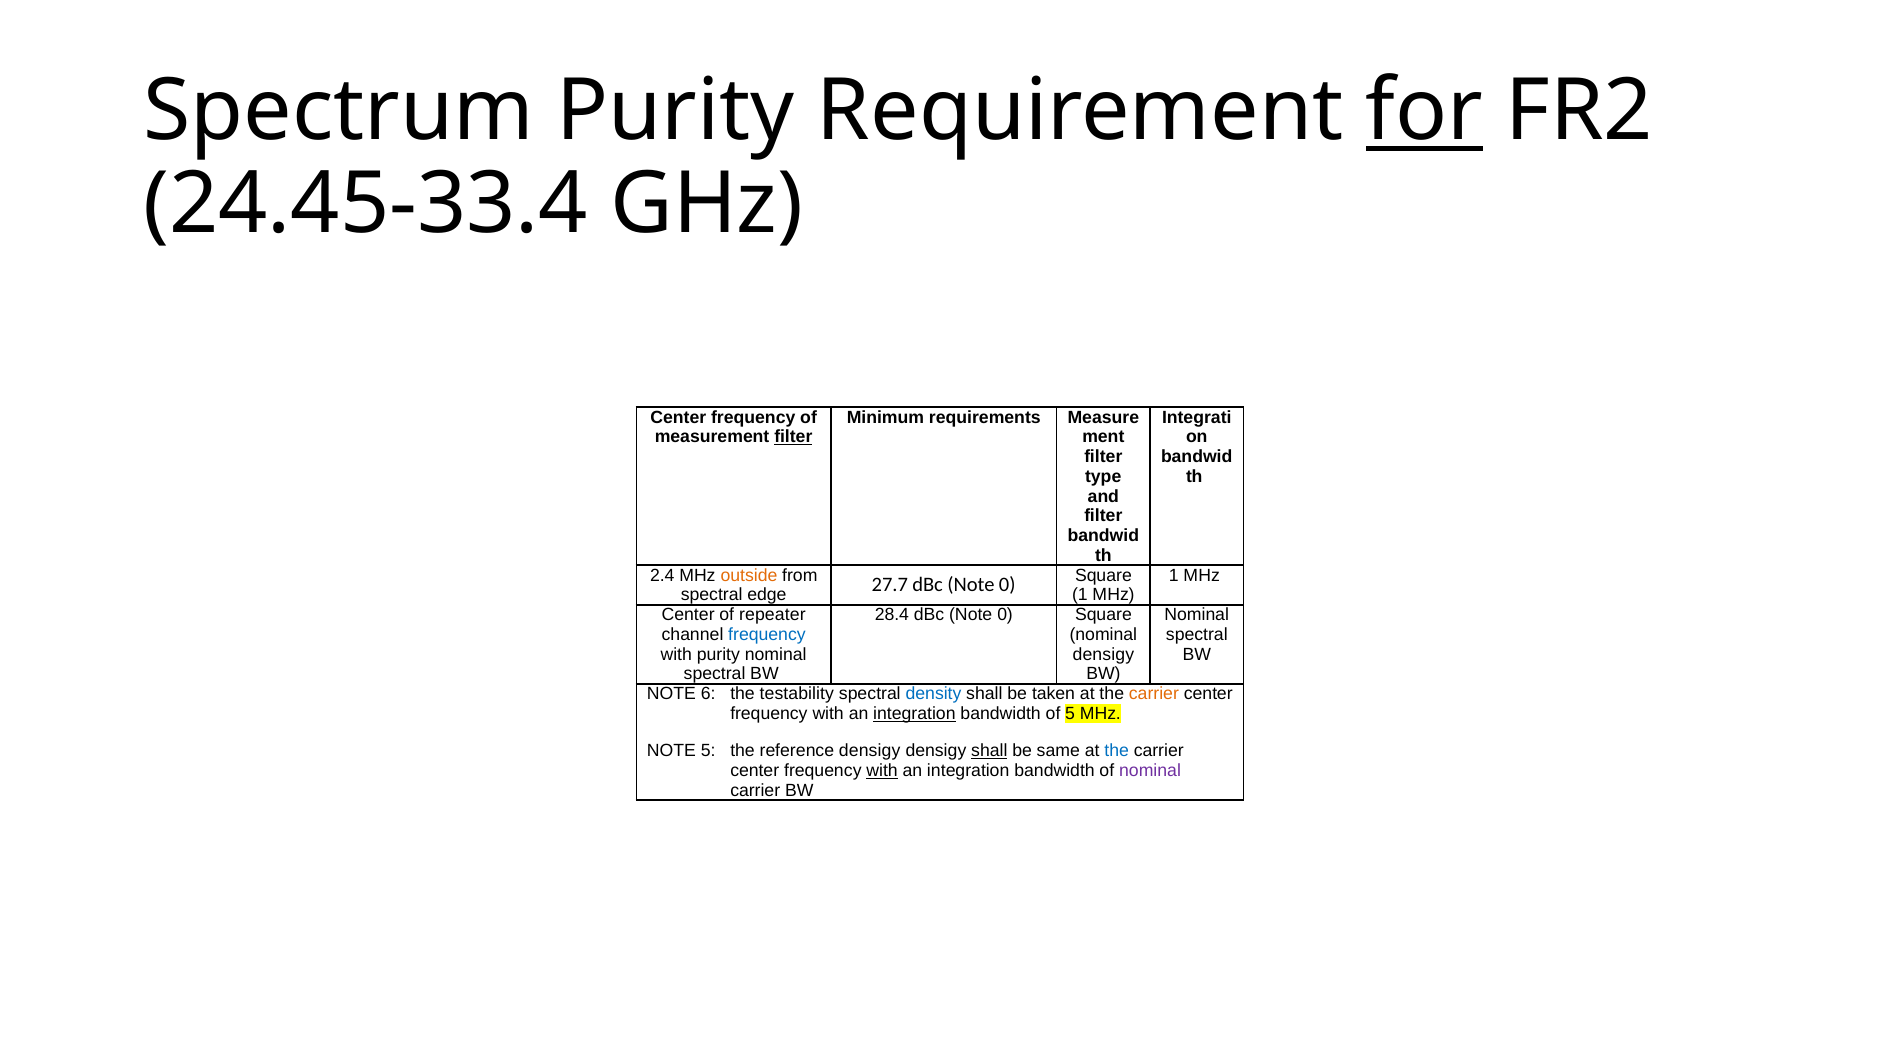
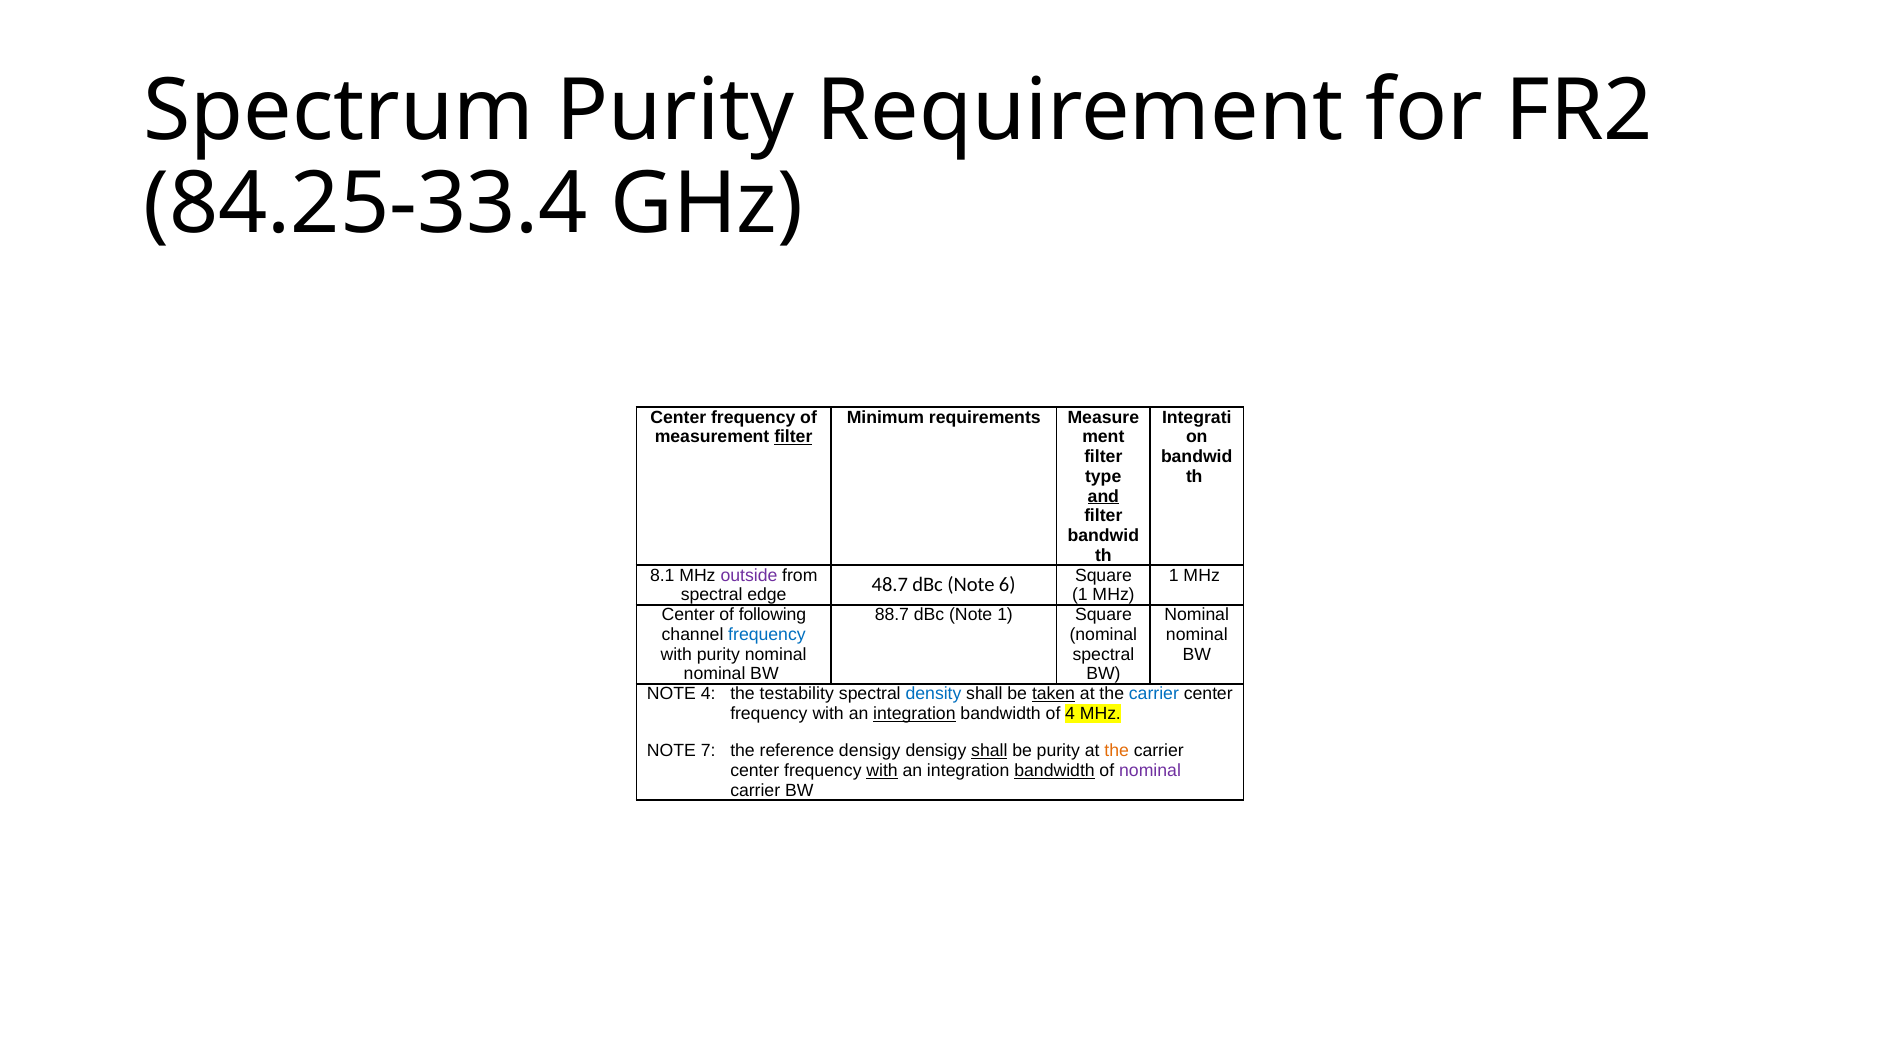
for underline: present -> none (1424, 111)
24.45-33.4: 24.45-33.4 -> 84.25-33.4 (366, 204)
and underline: none -> present (1103, 496)
2.4: 2.4 -> 8.1 (662, 576)
outside colour: orange -> purple (749, 576)
27.7: 27.7 -> 48.7 (890, 585)
0: 0 -> 6 (1007, 585)
repeater: repeater -> following (773, 615)
28.4: 28.4 -> 88.7 (892, 615)
0: 0 -> 1 (1005, 615)
spectral: spectral -> nominal (1197, 635)
densigy: densigy -> spectral (1103, 655)
spectral: spectral -> nominal (715, 674)
NOTE 6: 6 -> 4 (708, 694)
taken underline: none -> present (1054, 694)
carrier colour: orange -> blue (1154, 694)
of 5: 5 -> 4 (1070, 714)
NOTE 5: 5 -> 7 (708, 751)
be same: same -> purity (1058, 751)
the colour: blue -> orange (1117, 751)
bandwidth underline: none -> present (1055, 771)
